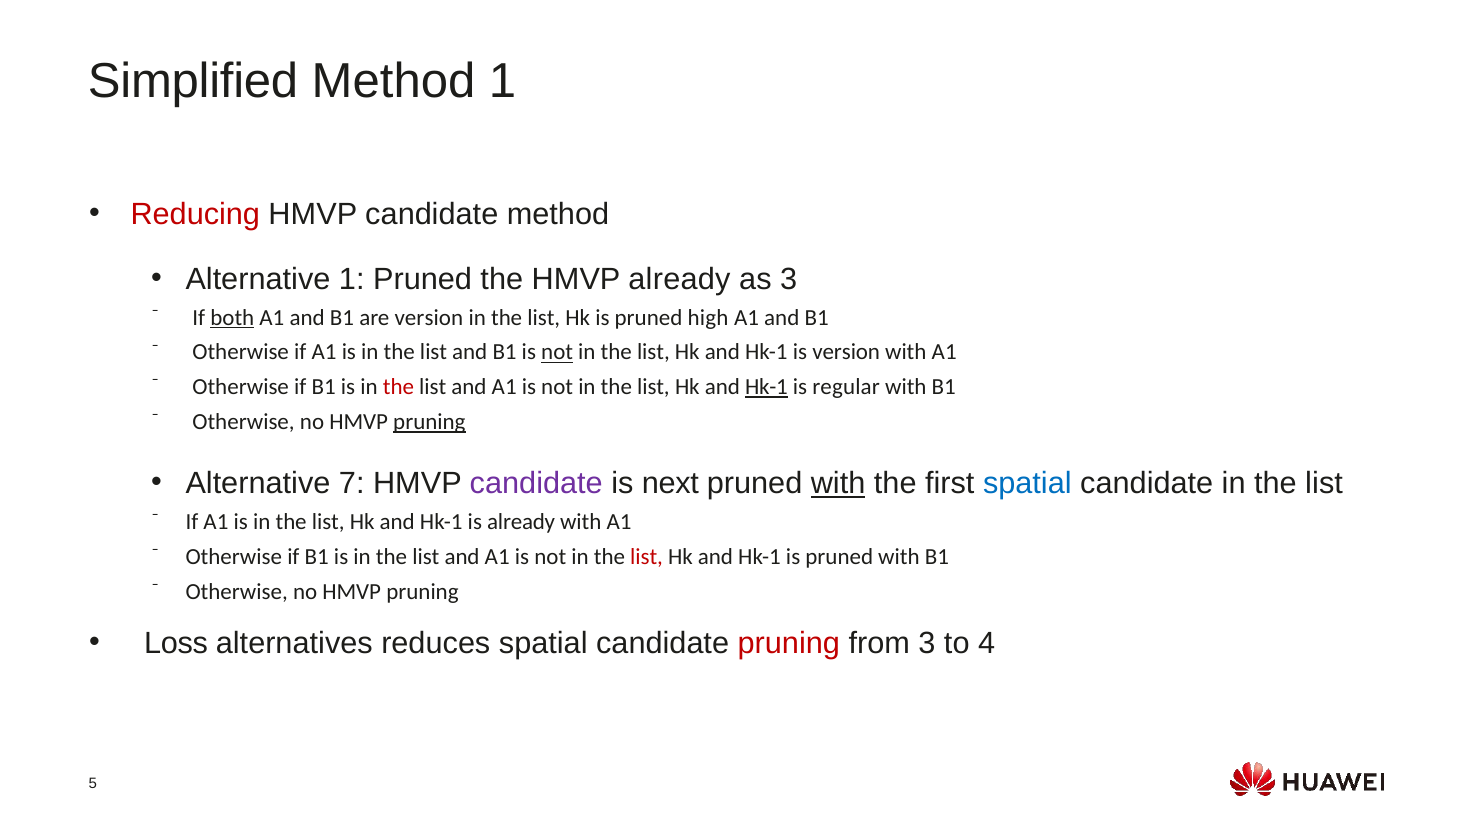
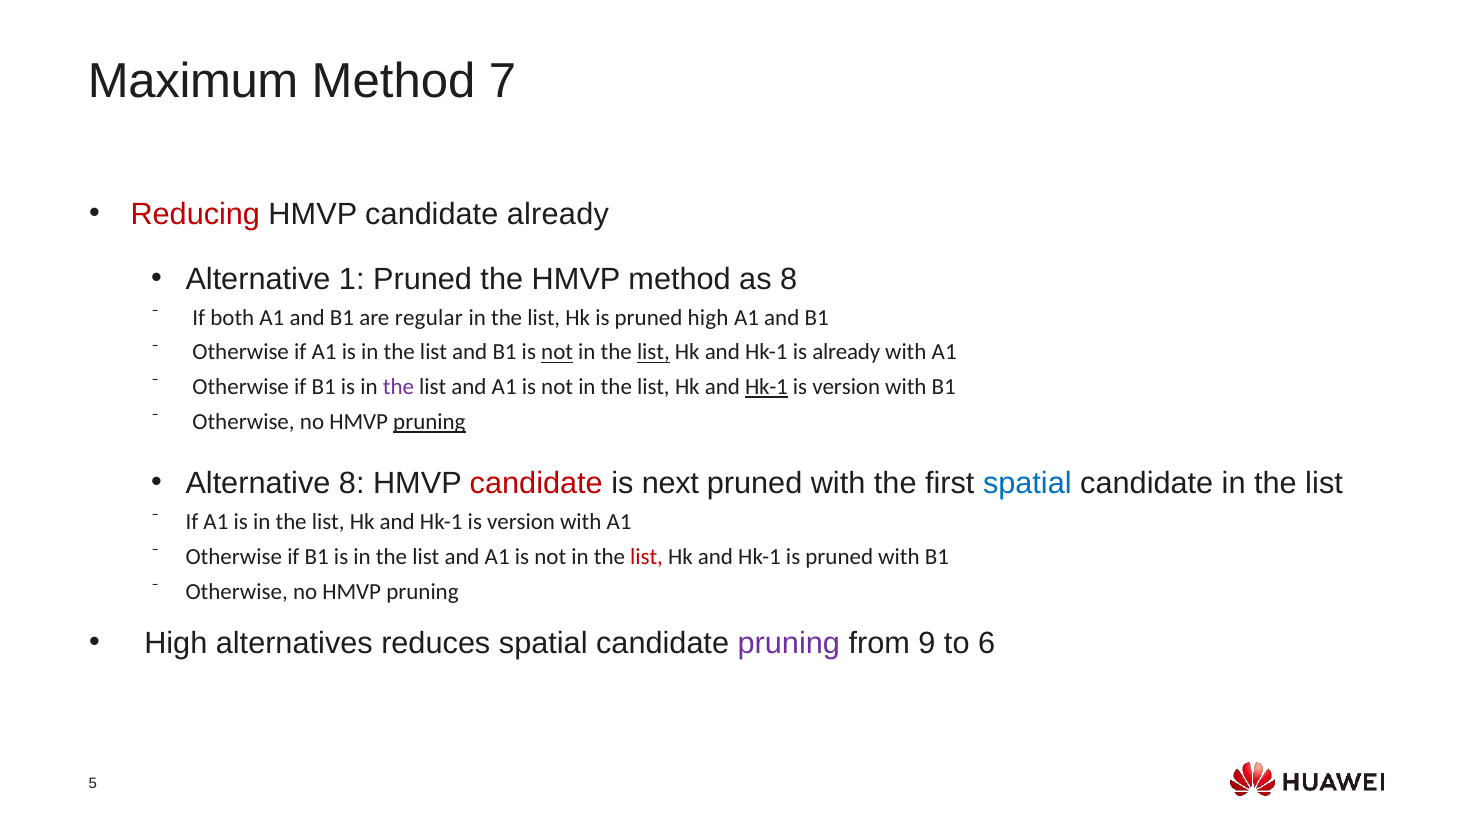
Simplified: Simplified -> Maximum (193, 82)
Method 1: 1 -> 7 (503, 82)
candidate method: method -> already (558, 214)
HMVP already: already -> method (680, 279)
as 3: 3 -> 8 (789, 279)
both underline: present -> none (232, 317)
are version: version -> regular (429, 317)
list underline: none -> present (653, 352)
is version: version -> already (846, 352)
the colour: red -> purple (398, 387)
regular: regular -> version (846, 387)
Alternative 7: 7 -> 8 (352, 483)
candidate colour: purple -> red (536, 483)
with underline: present -> none (838, 483)
already: already -> version (521, 522)
Loss: Loss -> High (176, 643)
pruning colour: red -> purple (789, 643)
from 3: 3 -> 9 (927, 643)
4: 4 -> 6 (987, 643)
